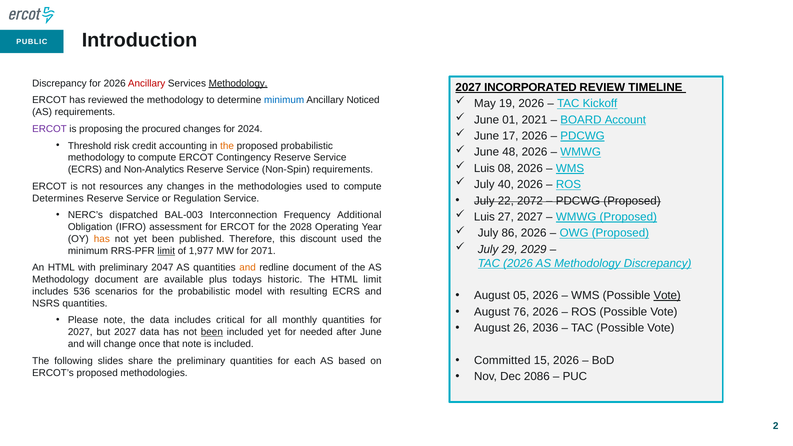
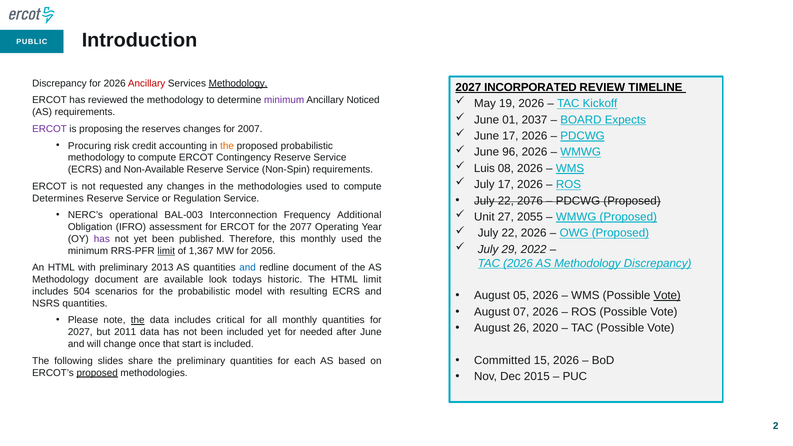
minimum colour: blue -> purple (284, 100)
2021: 2021 -> 2037 (535, 120)
Account: Account -> Expects (625, 120)
procured: procured -> reserves (161, 129)
2024: 2024 -> 2007 (250, 129)
Threshold: Threshold -> Procuring (90, 146)
48: 48 -> 96 (510, 152)
Non-Analytics: Non-Analytics -> Non-Available (154, 170)
July 40: 40 -> 17 (506, 185)
resources: resources -> requested (121, 186)
2072: 2072 -> 2076 (530, 201)
dispatched: dispatched -> operational (134, 215)
Luis: Luis -> Unit (484, 217)
27 2027: 2027 -> 2055 (530, 217)
2028: 2028 -> 2077 (301, 227)
86: 86 -> 22 (510, 233)
has colour: orange -> purple (102, 239)
this discount: discount -> monthly (318, 239)
2029: 2029 -> 2022 (534, 249)
1,977: 1,977 -> 1,367 (201, 251)
2071: 2071 -> 2056 (263, 251)
2047: 2047 -> 2013 (162, 268)
and colour: orange -> blue (248, 268)
plus: plus -> look (218, 280)
536: 536 -> 504 (82, 292)
76: 76 -> 07 (521, 312)
the underline: none -> present (138, 320)
2036: 2036 -> 2020 (545, 328)
but 2027: 2027 -> 2011 (125, 332)
been underline: present -> none (212, 332)
that note: note -> start (192, 344)
proposed underline: none -> present (97, 373)
2086: 2086 -> 2015 (537, 377)
